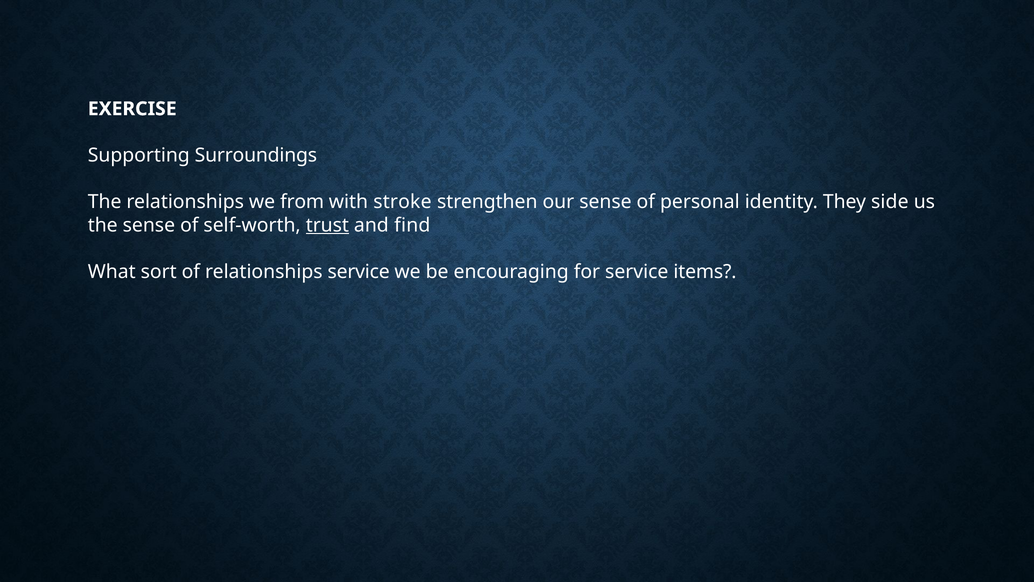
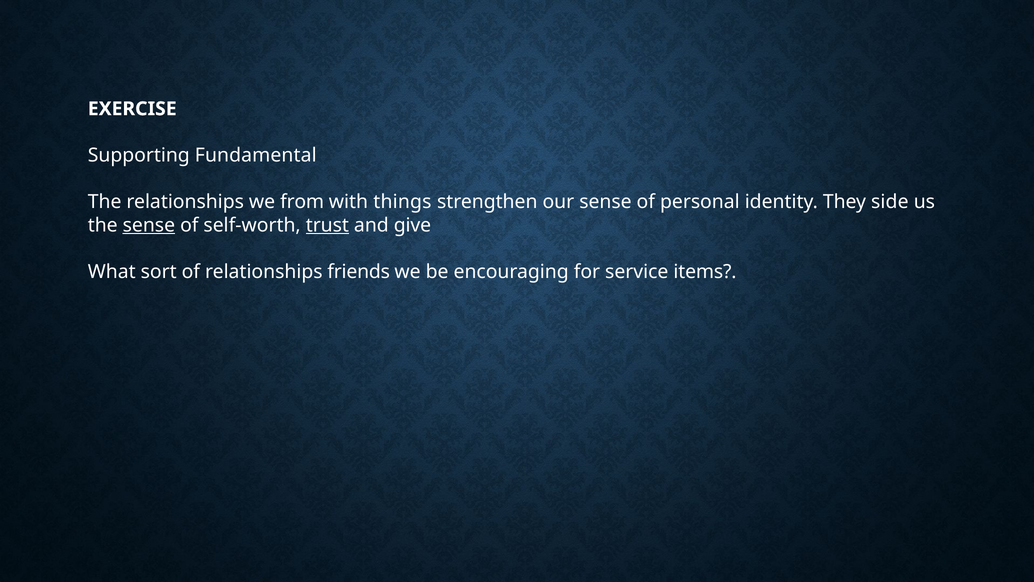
Surroundings: Surroundings -> Fundamental (256, 155)
stroke: stroke -> things (402, 202)
sense underline: none -> present (149, 225)
find: find -> give (412, 225)
relationships service: service -> friends (359, 272)
